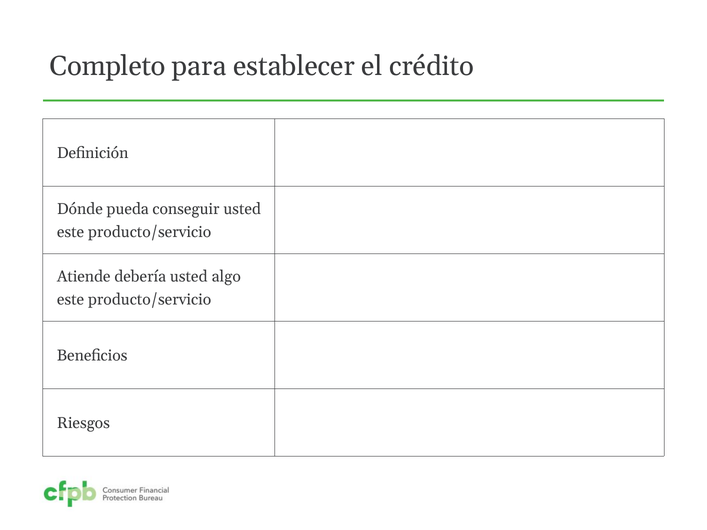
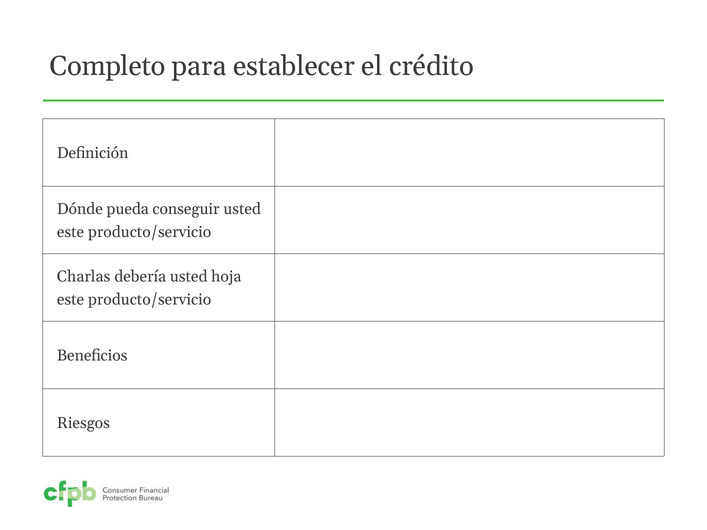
Atiende: Atiende -> Charlas (84, 277)
algo: algo -> hoja (226, 277)
